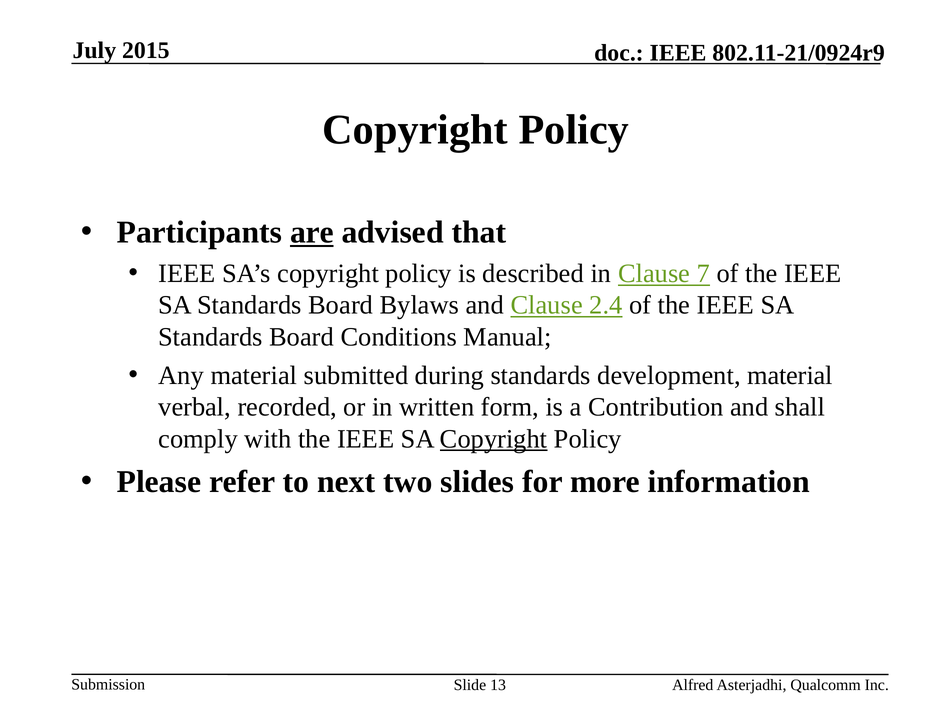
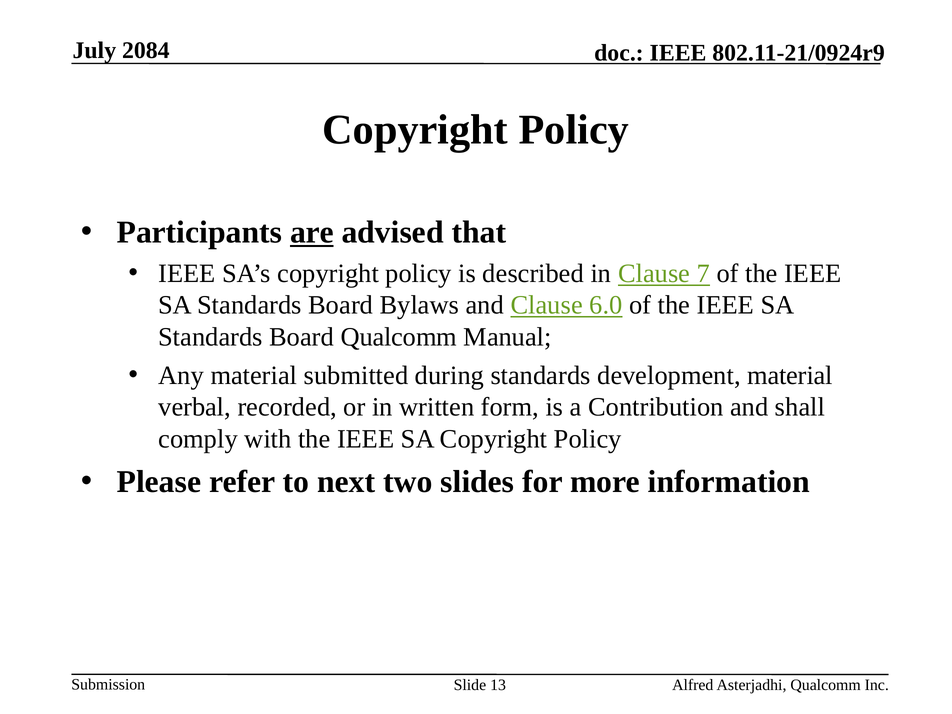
2015: 2015 -> 2084 (146, 50)
2.4: 2.4 -> 6.0 (606, 305)
Board Conditions: Conditions -> Qualcomm (399, 337)
Copyright underline: present -> none (494, 439)
